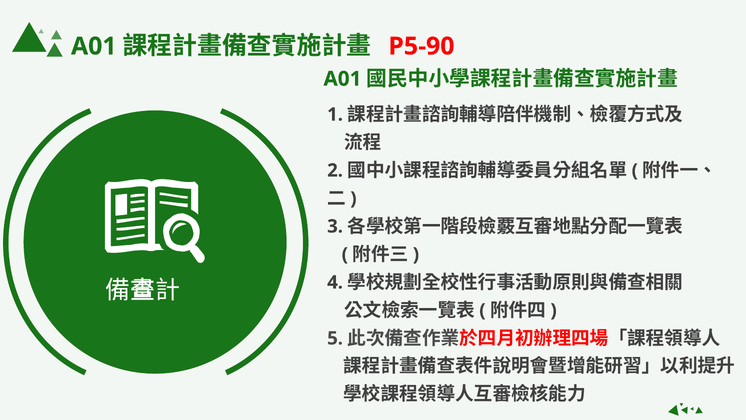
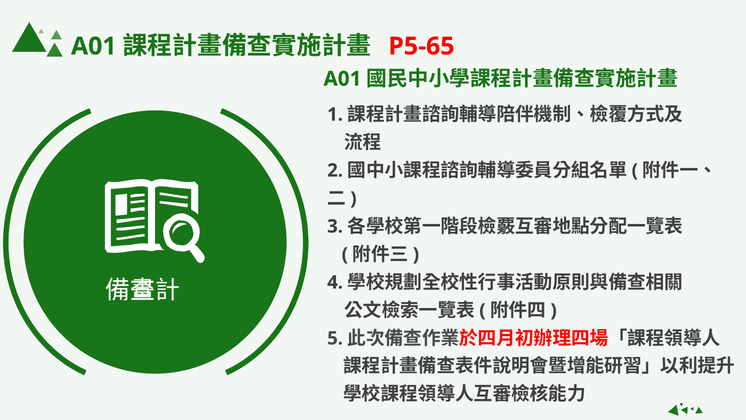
P5-90: P5-90 -> P5-65 (421, 46)
